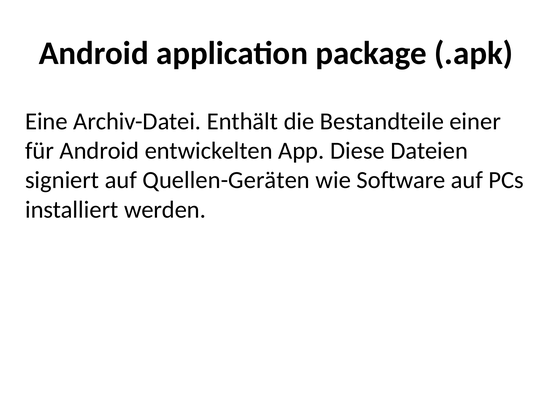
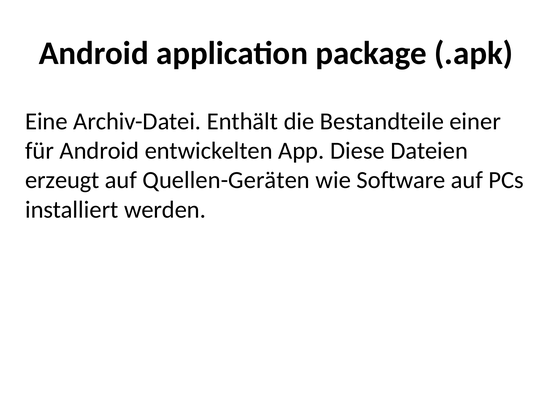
signiert: signiert -> erzeugt (62, 180)
